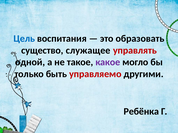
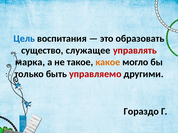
одной: одной -> марка (30, 62)
какое colour: purple -> orange (108, 62)
Ребёнка: Ребёнка -> Гораздо (141, 112)
